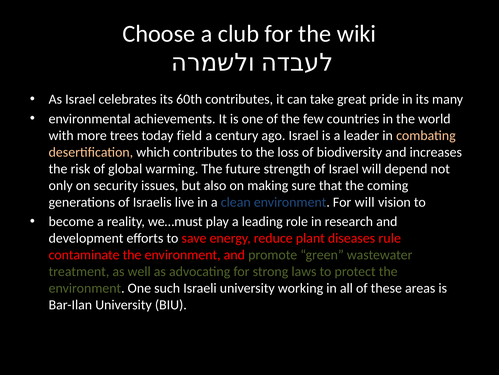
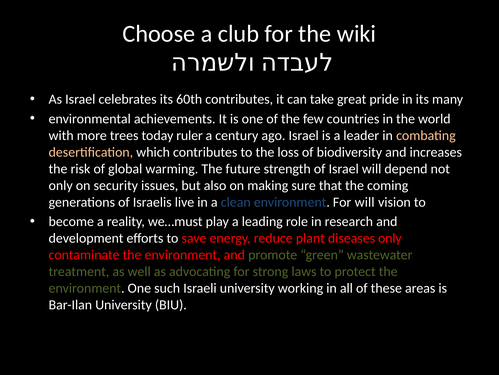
field: field -> ruler (190, 135)
diseases rule: rule -> only (390, 238)
